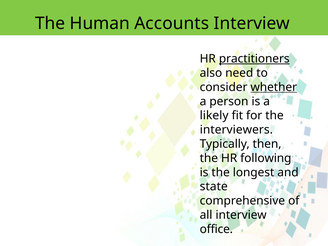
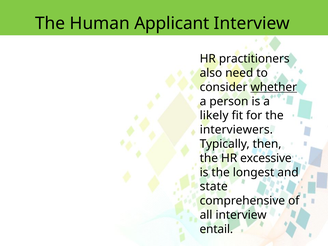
Accounts: Accounts -> Applicant (172, 23)
practitioners underline: present -> none (254, 59)
following: following -> excessive (266, 158)
office: office -> entail (216, 229)
